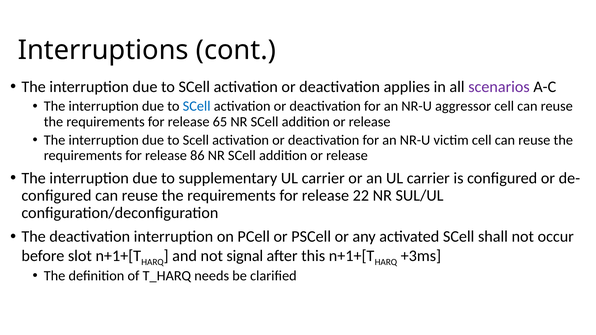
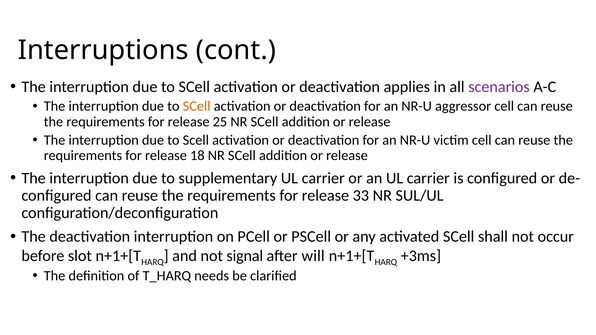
SCell colour: blue -> orange (197, 106)
65: 65 -> 25 (220, 122)
86: 86 -> 18 (197, 156)
22: 22 -> 33 (361, 196)
this: this -> will (313, 256)
